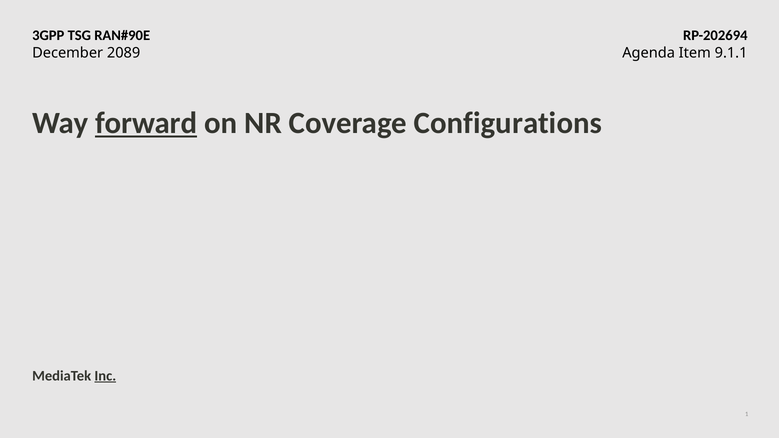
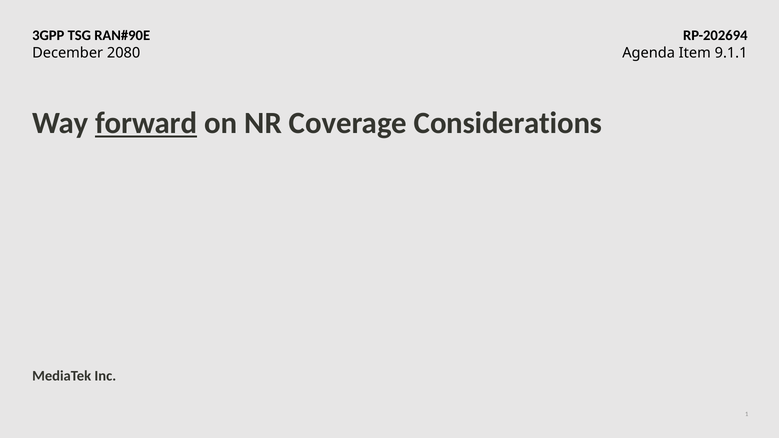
2089: 2089 -> 2080 (124, 53)
Configurations: Configurations -> Considerations (508, 123)
Inc underline: present -> none (105, 376)
